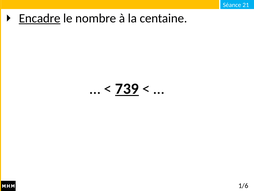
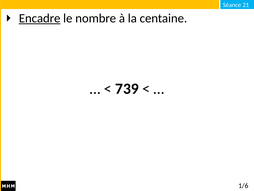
739 underline: present -> none (127, 89)
